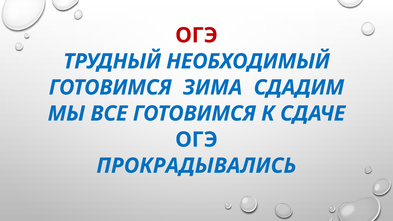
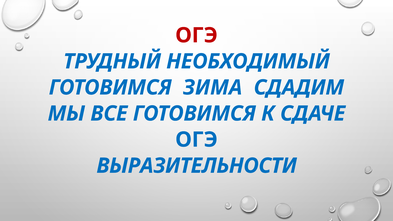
ПРОКРАДЫВАЛИСЬ: ПРОКРАДЫВАЛИСЬ -> ВЫРАЗИТЕЛЬНОСТИ (197, 166)
